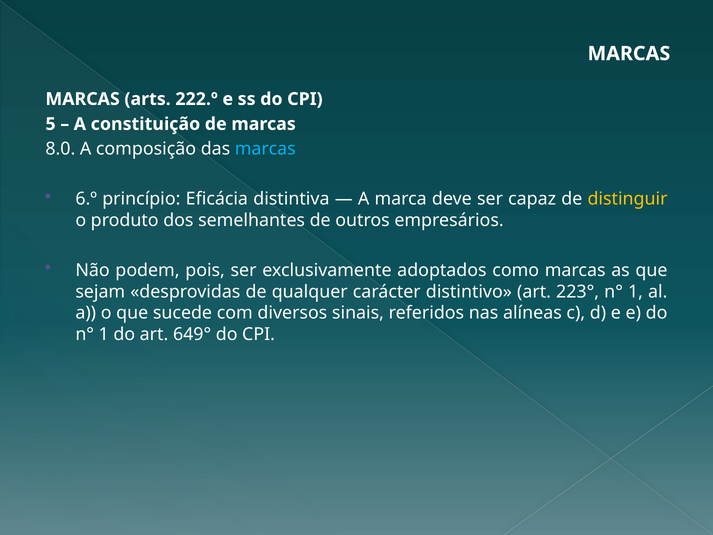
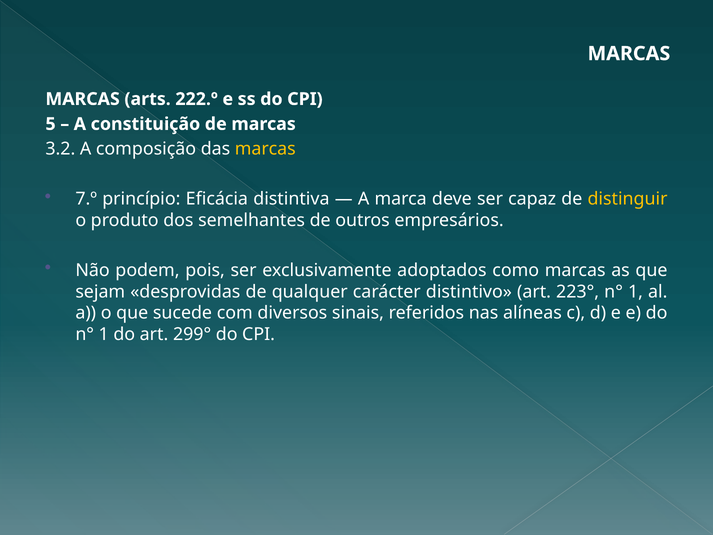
8.0: 8.0 -> 3.2 (60, 149)
marcas colour: light blue -> yellow (265, 149)
6.º: 6.º -> 7.º (86, 199)
649°: 649° -> 299° (192, 334)
